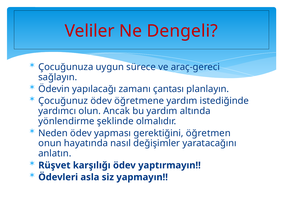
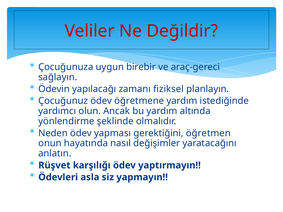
Dengeli: Dengeli -> Değildir (182, 31)
sürece: sürece -> birebir (141, 67)
çantası: çantası -> fiziksel (169, 89)
